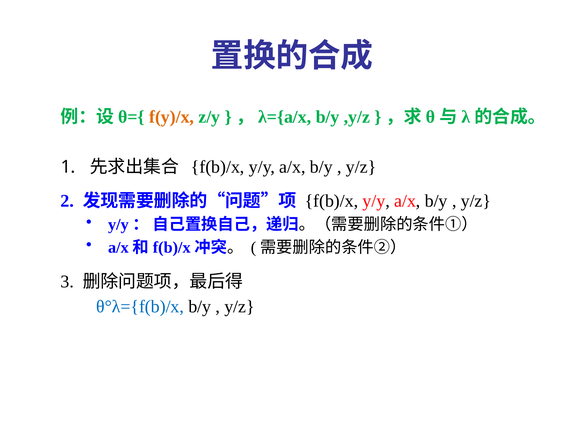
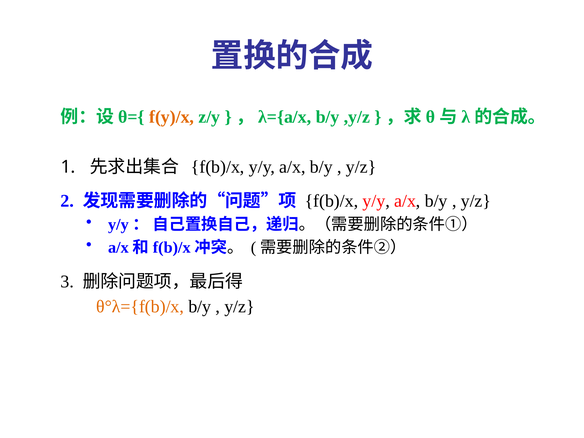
θ°λ={f(b)/x colour: blue -> orange (140, 307)
